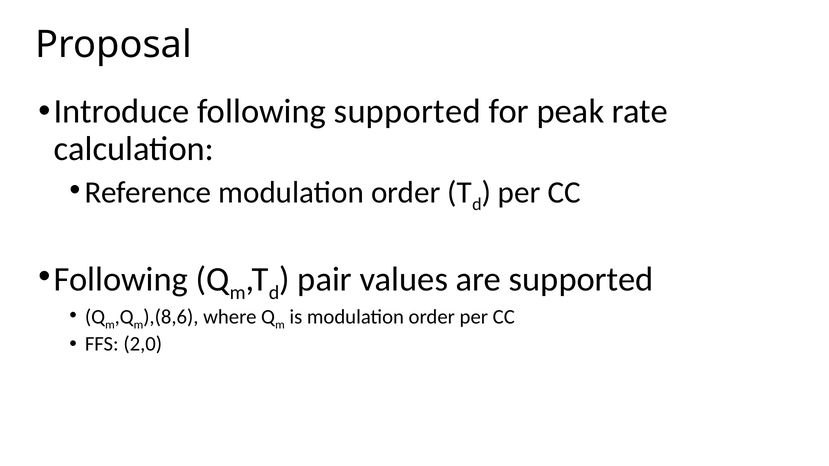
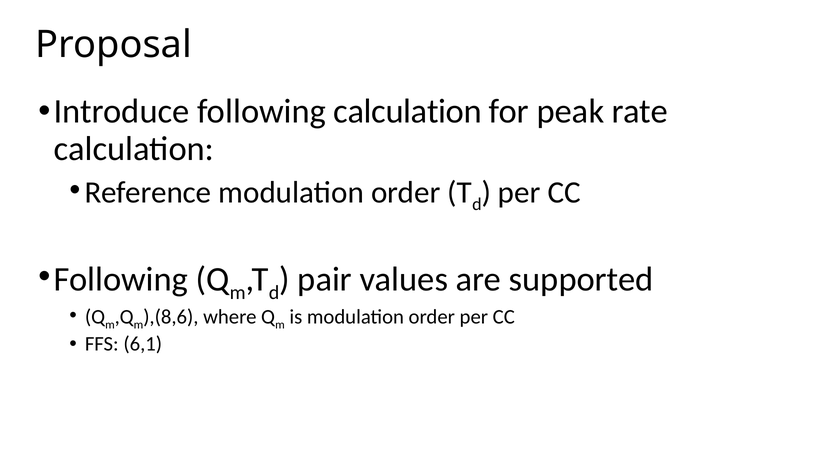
following supported: supported -> calculation (408, 112)
2,0: 2,0 -> 6,1 (143, 344)
